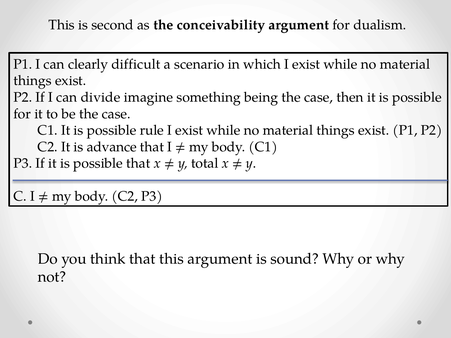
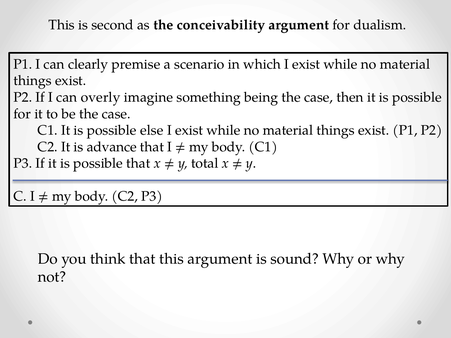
difficult: difficult -> premise (136, 64)
divide: divide -> overly (101, 97)
rule: rule -> else (152, 130)
